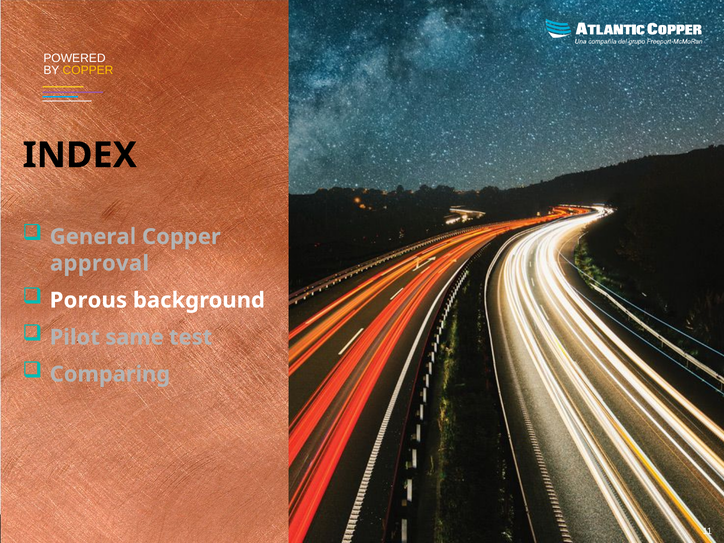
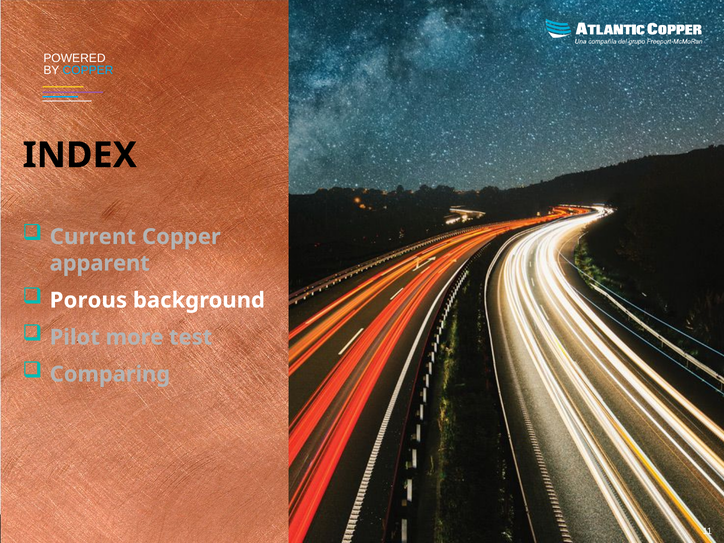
COPPER colour: yellow -> light blue (88, 70)
General: General -> Current (93, 237)
approval: approval -> apparent (100, 263)
same: same -> more (135, 337)
